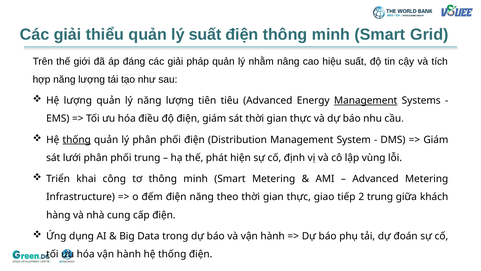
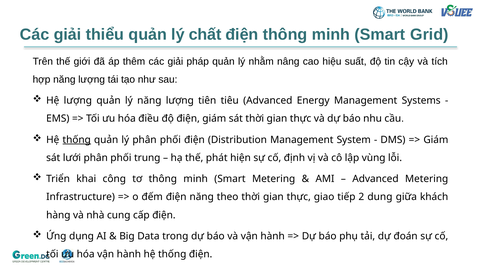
lý suất: suất -> chất (205, 34)
đáng: đáng -> thêm (134, 61)
Management underline: present -> none (366, 100)
2 trung: trung -> dung (380, 197)
